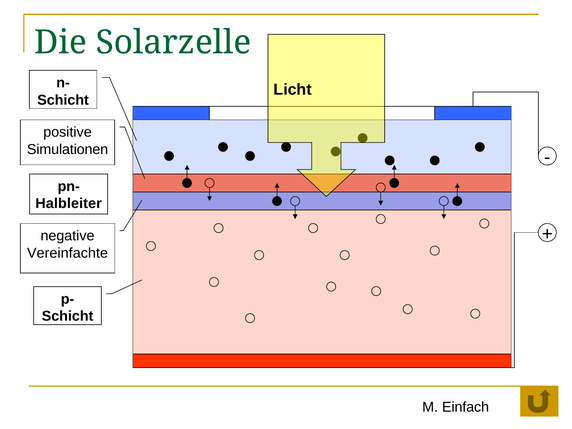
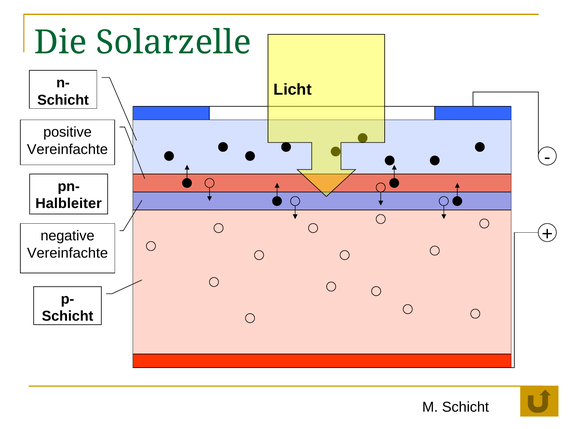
Simulationen: Simulationen -> Vereinfachte (67, 149)
M Einfach: Einfach -> Schicht (465, 407)
